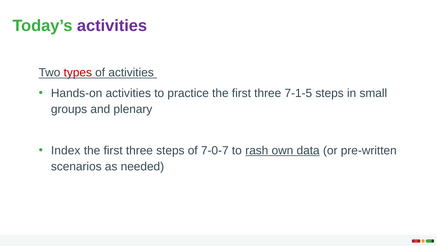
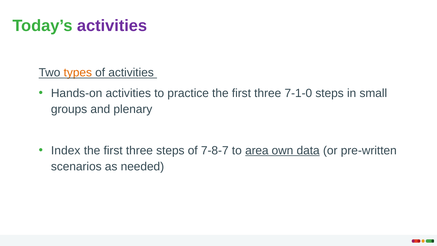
types colour: red -> orange (78, 73)
7-1-5: 7-1-5 -> 7-1-0 (298, 93)
7-0-7: 7-0-7 -> 7-8-7 (215, 150)
rash: rash -> area (257, 150)
